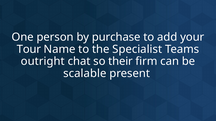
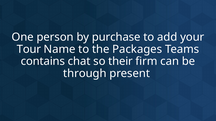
Specialist: Specialist -> Packages (137, 49)
outright: outright -> contains (43, 62)
scalable: scalable -> through (85, 74)
